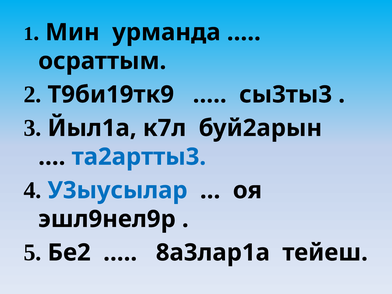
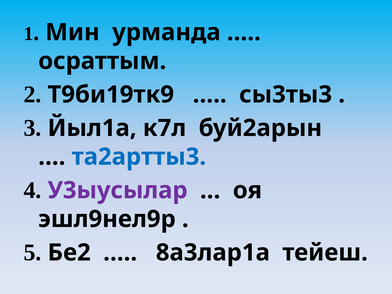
У3ыусылар colour: blue -> purple (118, 190)
